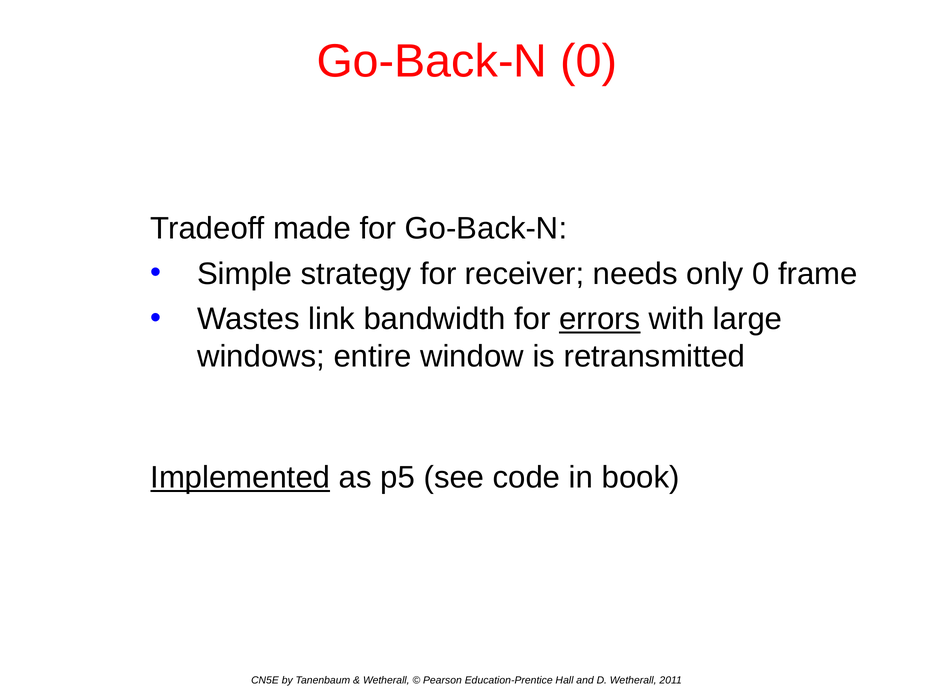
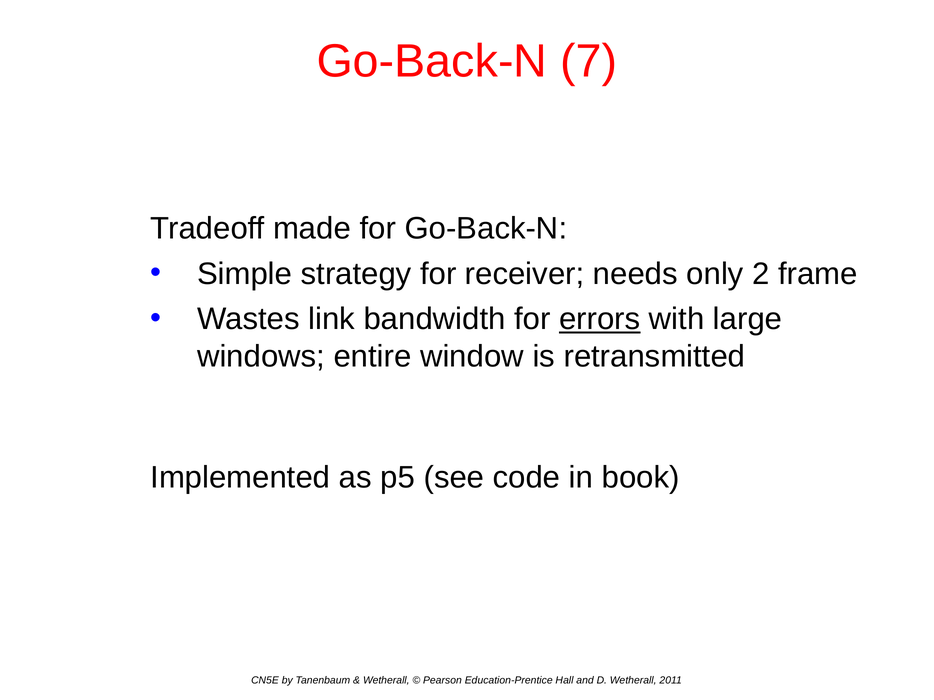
Go-Back-N 0: 0 -> 7 (589, 62)
only 0: 0 -> 2 (761, 274)
Implemented underline: present -> none (240, 478)
